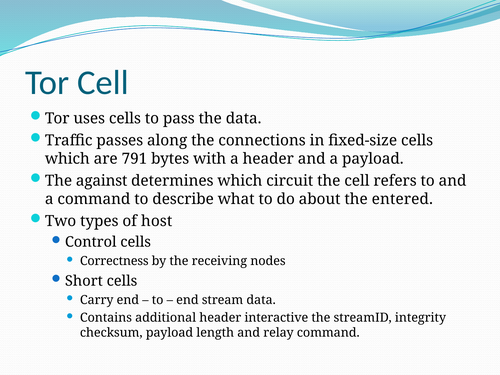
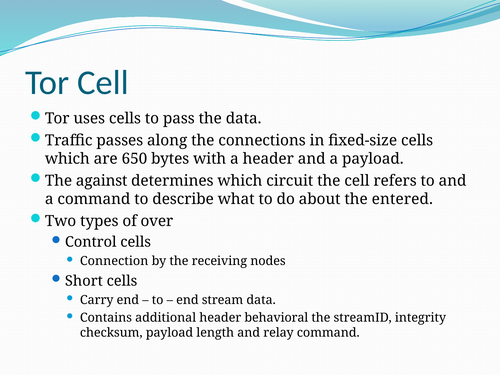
791: 791 -> 650 (134, 159)
host: host -> over (157, 221)
Correctness: Correctness -> Connection (114, 261)
interactive: interactive -> behavioral (276, 318)
